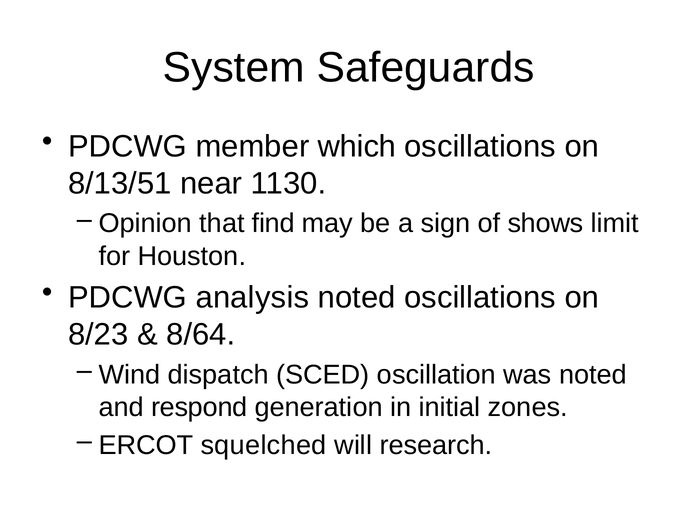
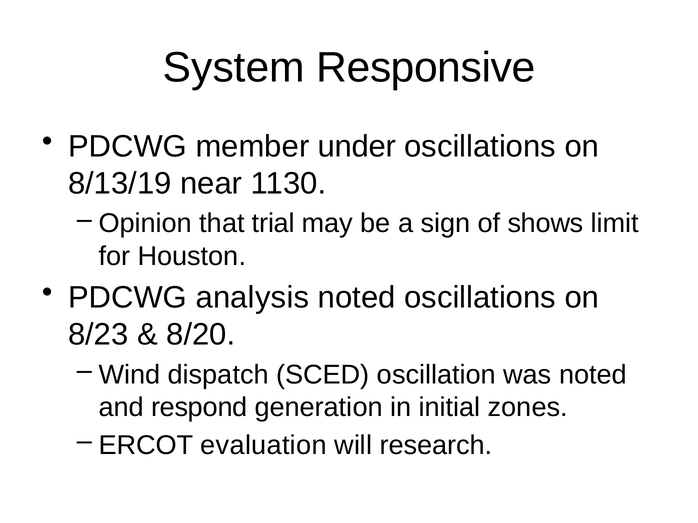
Safeguards: Safeguards -> Responsive (426, 68)
which: which -> under (357, 146)
8/13/51: 8/13/51 -> 8/13/19 (120, 184)
find: find -> trial (273, 224)
8/64: 8/64 -> 8/20 (201, 335)
squelched: squelched -> evaluation (264, 446)
